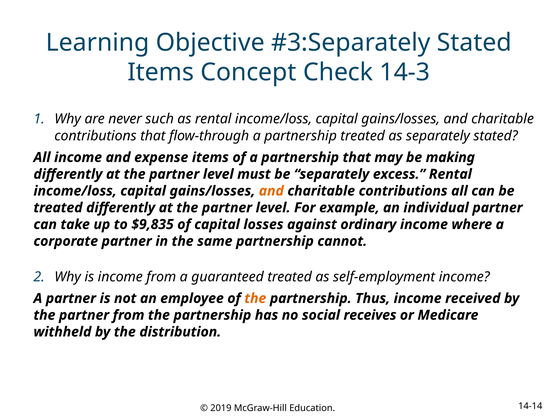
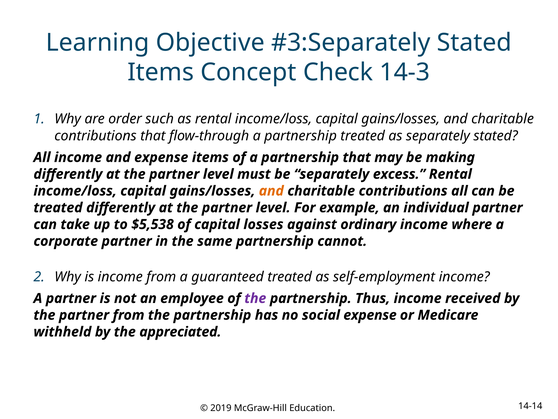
never: never -> order (125, 119)
$9,835: $9,835 -> $5,538 (153, 224)
the colour: orange -> purple (255, 298)
social receives: receives -> expense (370, 315)
distribution: distribution -> appreciated (180, 331)
